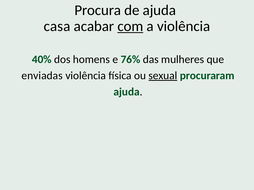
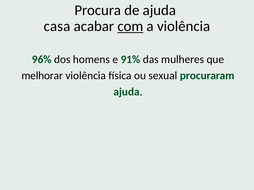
40%: 40% -> 96% (42, 60)
76%: 76% -> 91% (130, 60)
enviadas: enviadas -> melhorar (42, 76)
sexual underline: present -> none (163, 76)
